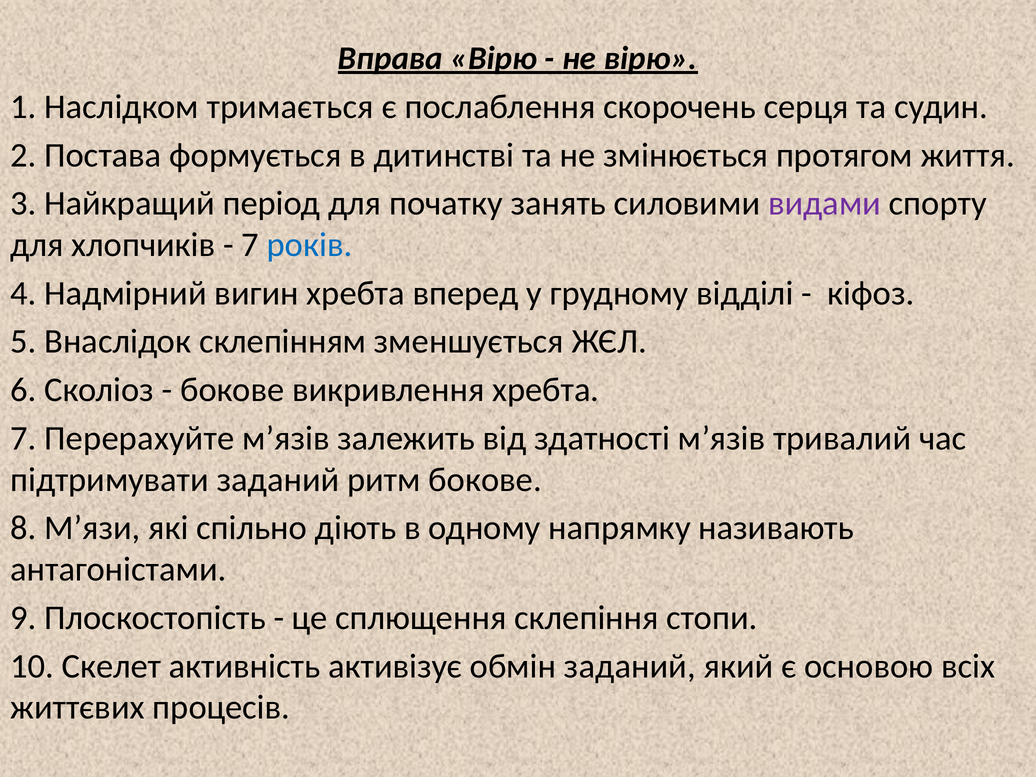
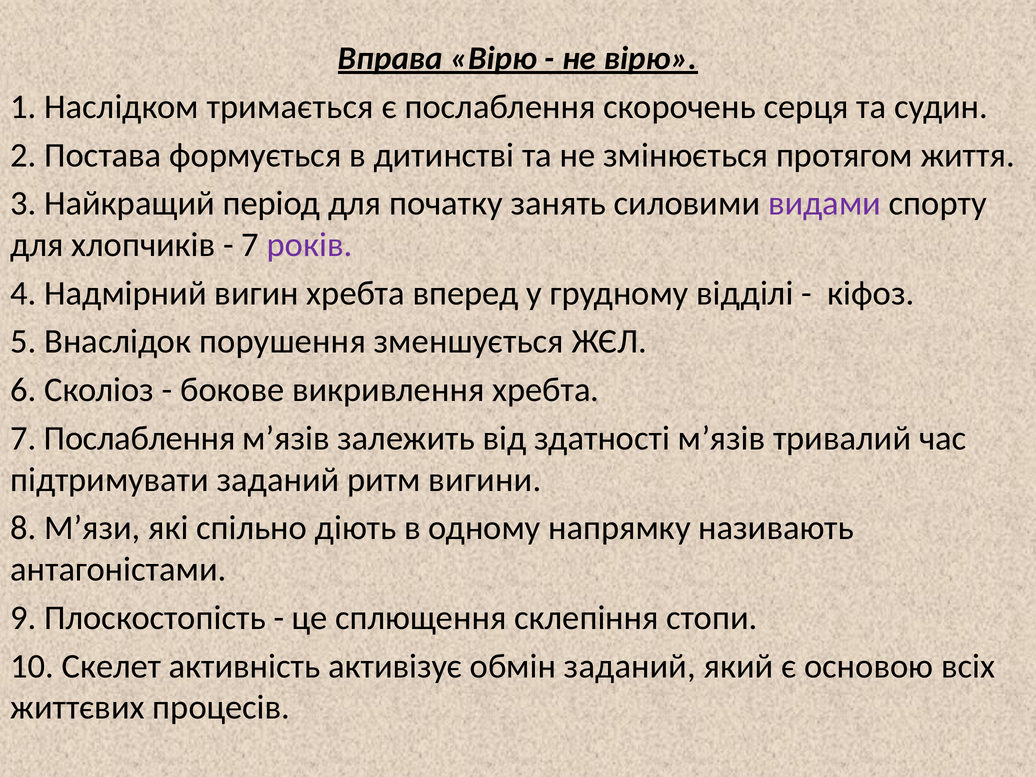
років colour: blue -> purple (310, 245)
склепінням: склепінням -> порушення (282, 342)
7 Перерахуйте: Перерахуйте -> Послаблення (140, 438)
ритм бокове: бокове -> вигини (485, 480)
